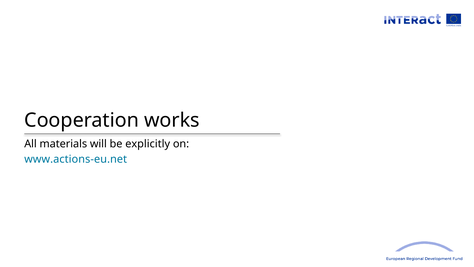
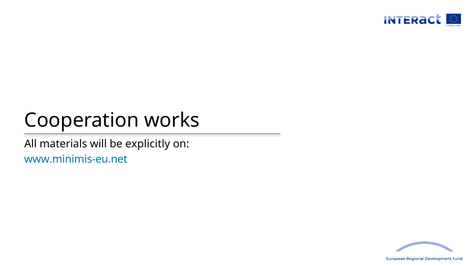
www.actions-eu.net: www.actions-eu.net -> www.minimis-eu.net (76, 159)
